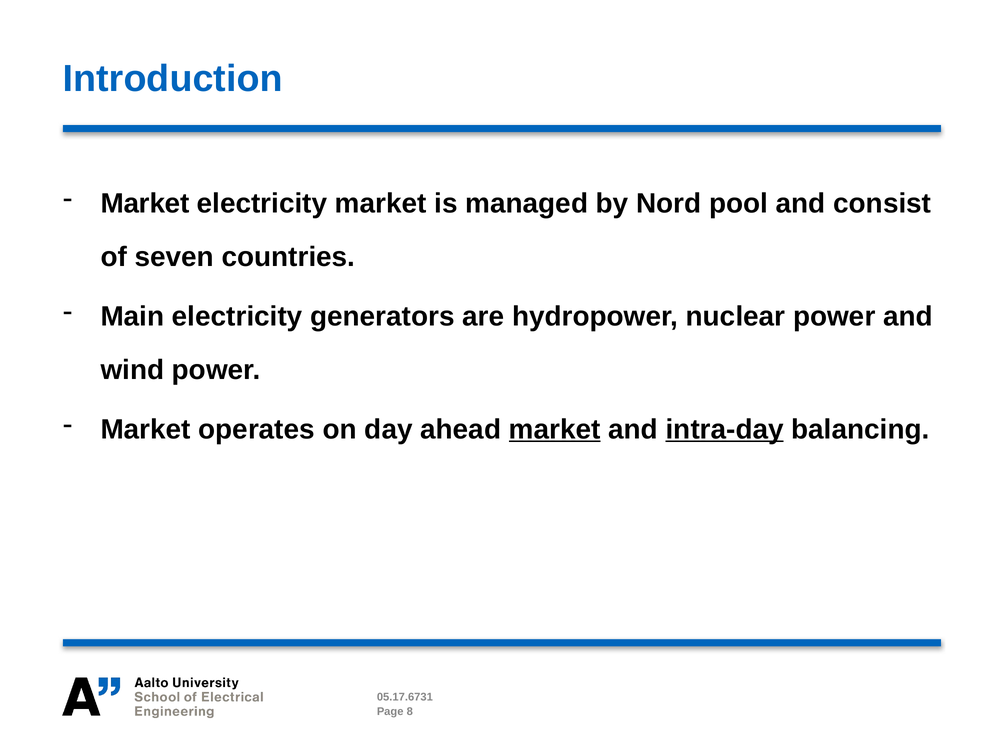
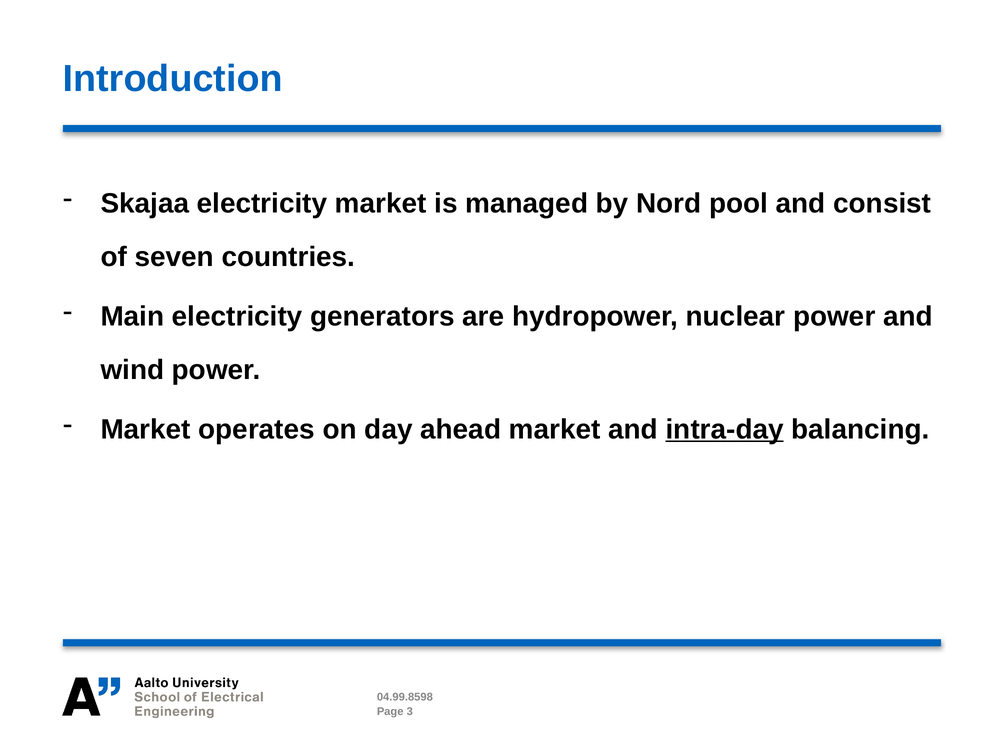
Market: Market -> Skajaa (145, 203)
market underline: present -> none (555, 429)
05.17.6731: 05.17.6731 -> 04.99.8598 (405, 697)
8: 8 -> 3 (410, 711)
